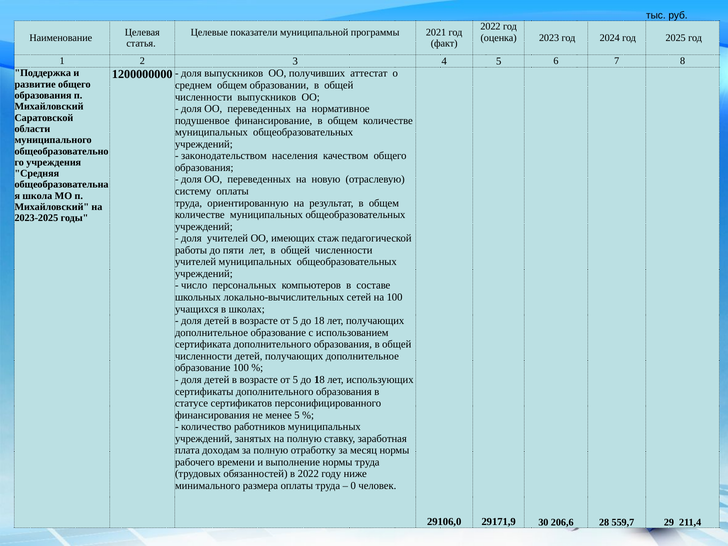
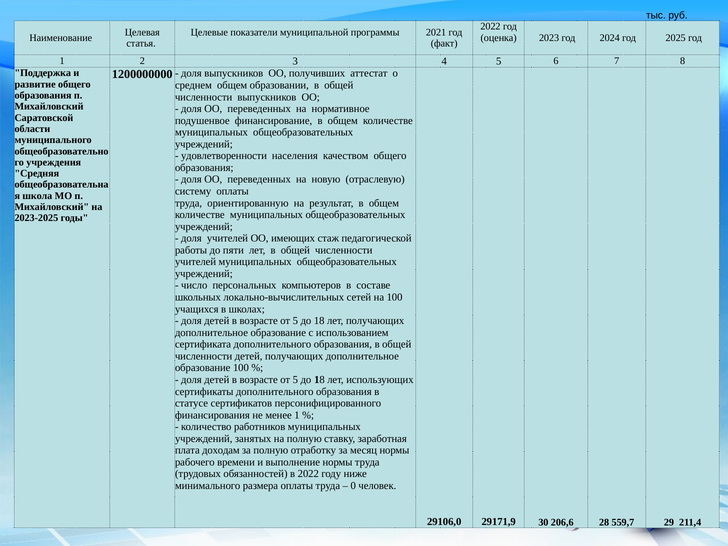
законодательством: законодательством -> удовлетворенности (224, 156)
менее 5: 5 -> 1 (297, 415)
